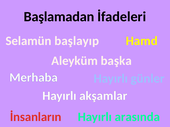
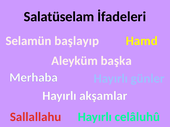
Başlamadan: Başlamadan -> Salatüselam (59, 17)
İnsanların: İnsanların -> Sallallahu (36, 117)
arasında: arasında -> celâluhû (137, 117)
